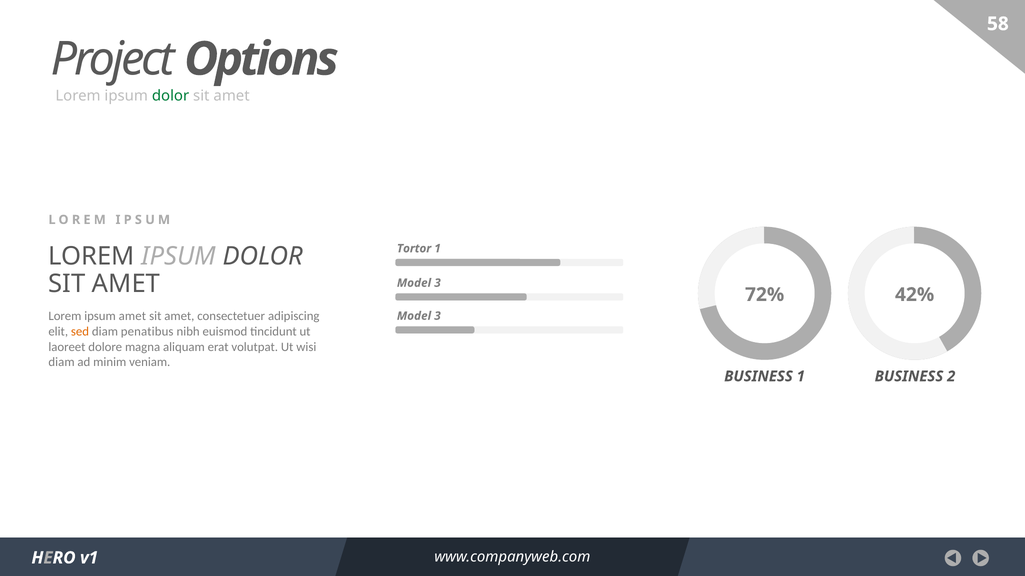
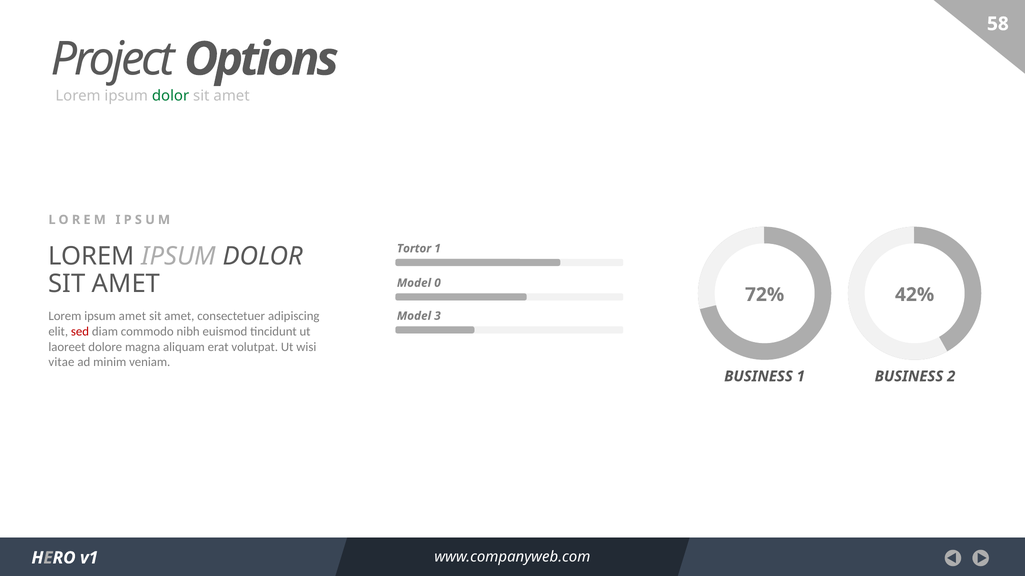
3: 3 -> 0 (438, 283)
sed colour: orange -> red (80, 332)
penatibus: penatibus -> commodo (147, 332)
diam: diam -> vitae (61, 363)
